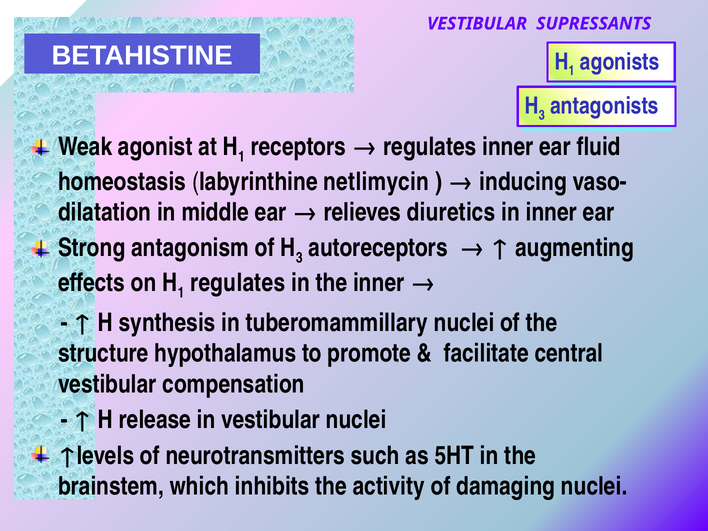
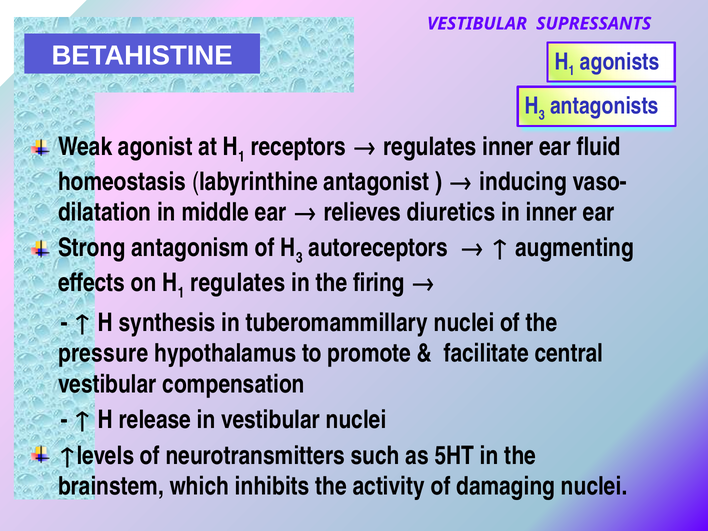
netlimycin: netlimycin -> antagonist (376, 182)
the inner: inner -> firing (379, 283)
structure: structure -> pressure (103, 354)
